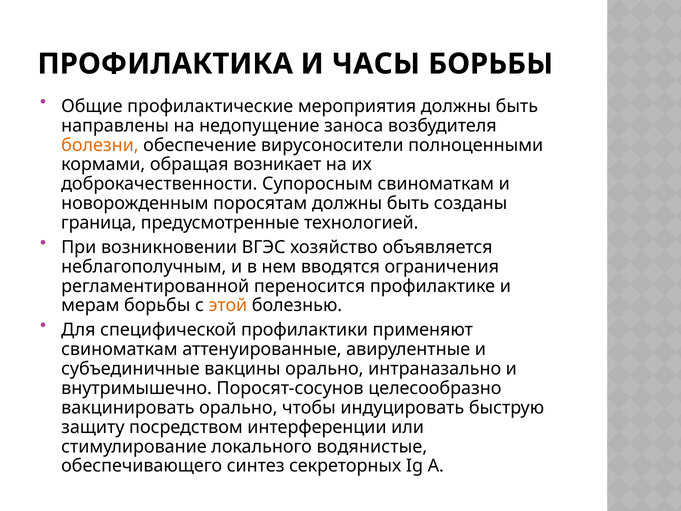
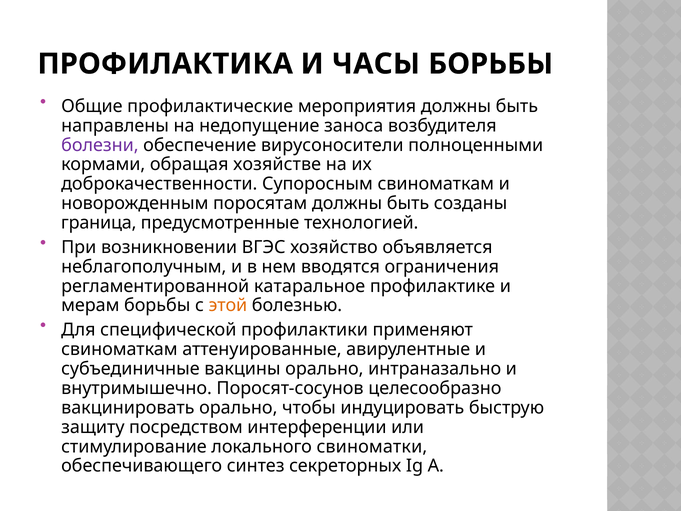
болезни colour: orange -> purple (100, 145)
возникает: возникает -> хозяйстве (277, 164)
переносится: переносится -> катаральное (310, 286)
водянистые: водянистые -> свиноматки (372, 446)
